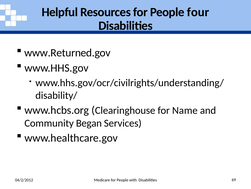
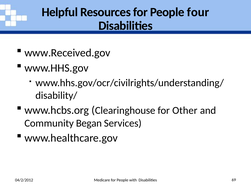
www.Returned.gov: www.Returned.gov -> www.Received.gov (67, 53)
Name: Name -> Other (185, 110)
